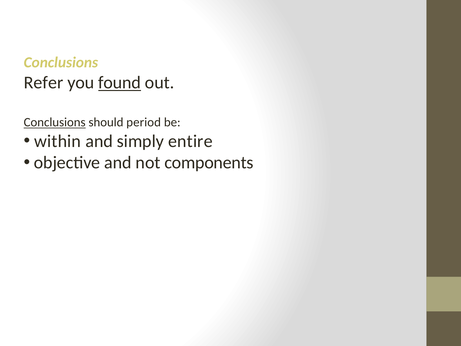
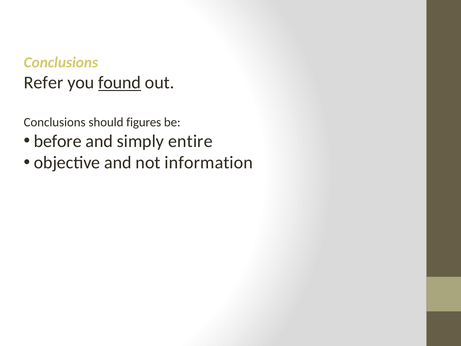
Conclusions underline: present -> none (55, 122)
period: period -> figures (144, 122)
within: within -> before (58, 141)
components: components -> information (209, 163)
